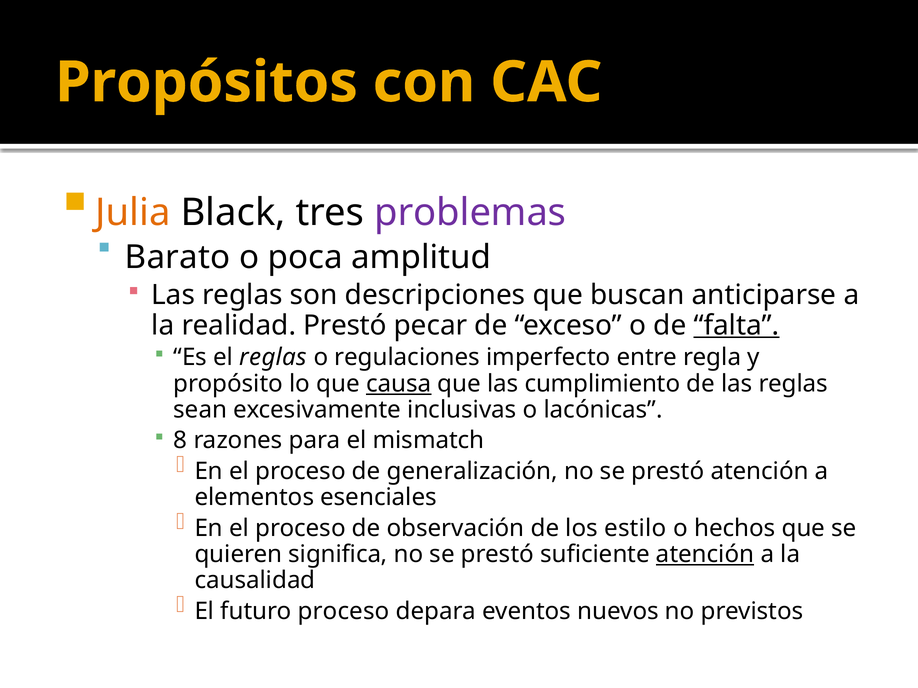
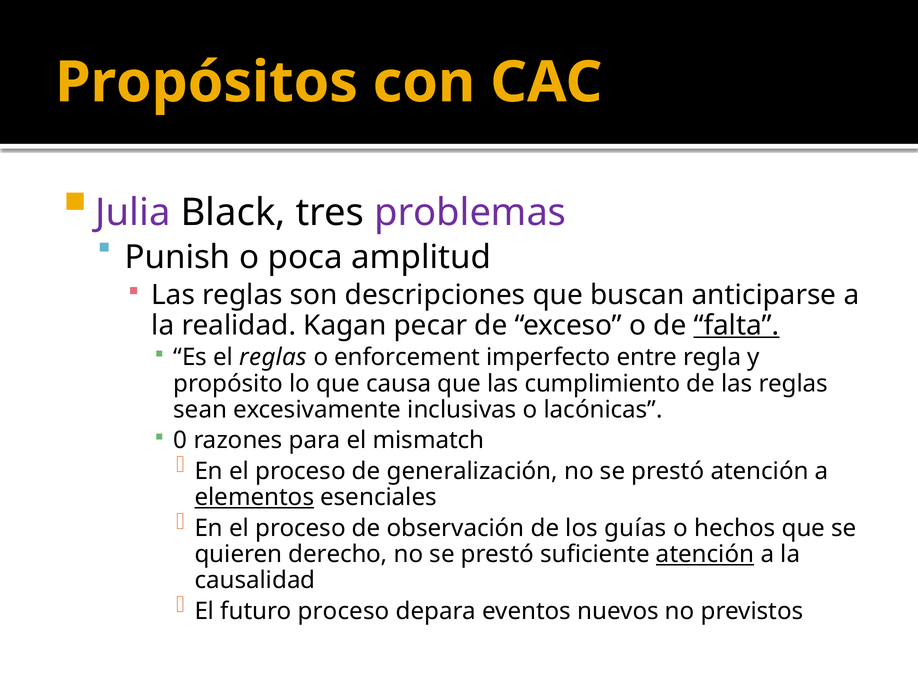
Julia colour: orange -> purple (133, 213)
Barato: Barato -> Punish (178, 257)
realidad Prestó: Prestó -> Kagan (345, 325)
regulaciones: regulaciones -> enforcement (407, 358)
causa underline: present -> none (399, 384)
8: 8 -> 0 (180, 441)
elementos underline: none -> present (254, 498)
estilo: estilo -> guías (635, 528)
significa: significa -> derecho (338, 555)
